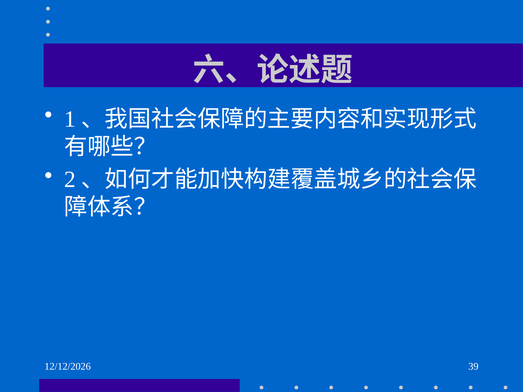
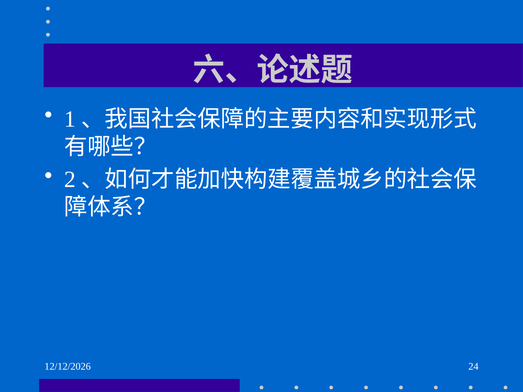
39: 39 -> 24 (473, 367)
